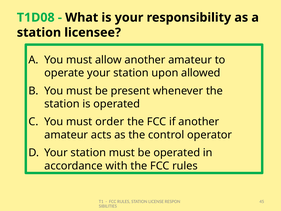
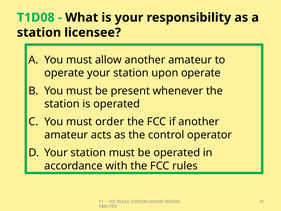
upon allowed: allowed -> operate (201, 73)
